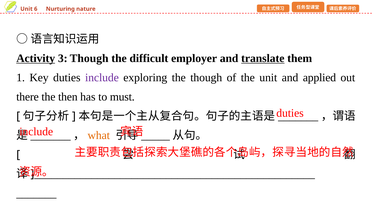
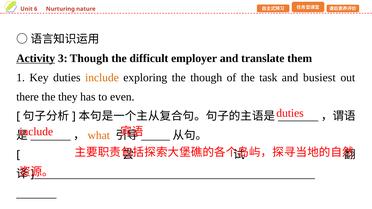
translate underline: present -> none (263, 58)
include colour: purple -> orange (102, 78)
the unit: unit -> task (268, 78)
applied: applied -> busiest (319, 78)
then: then -> they (68, 97)
must: must -> even (122, 97)
